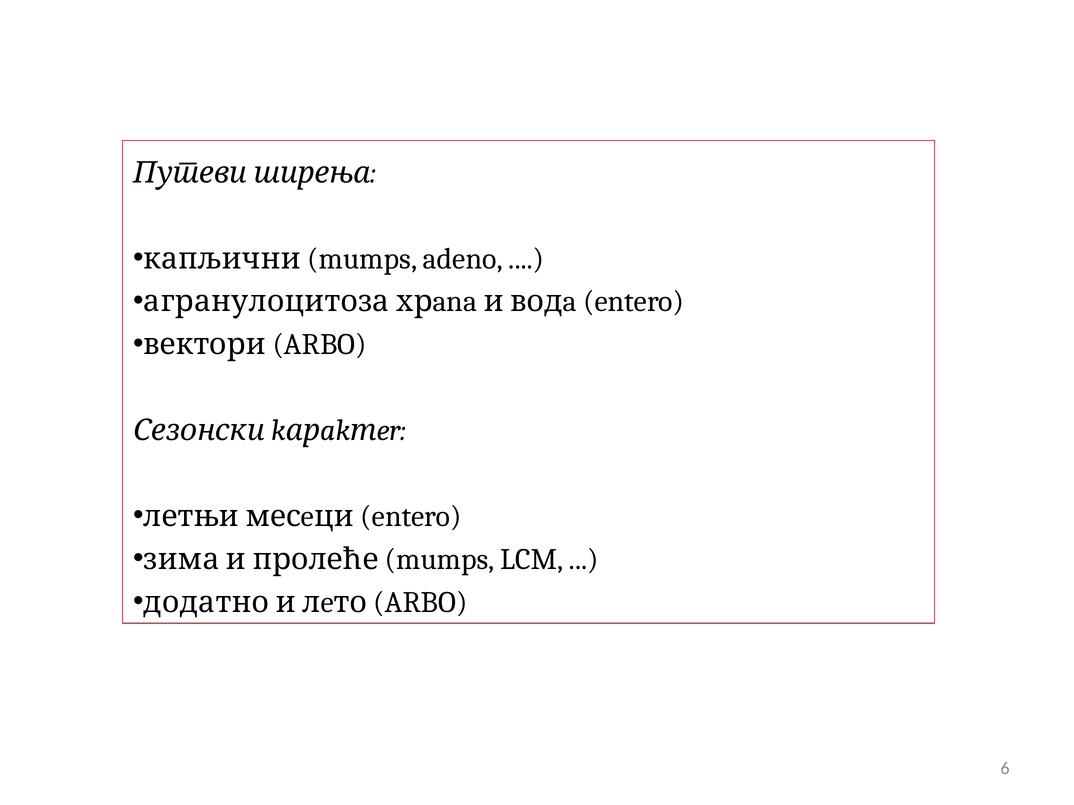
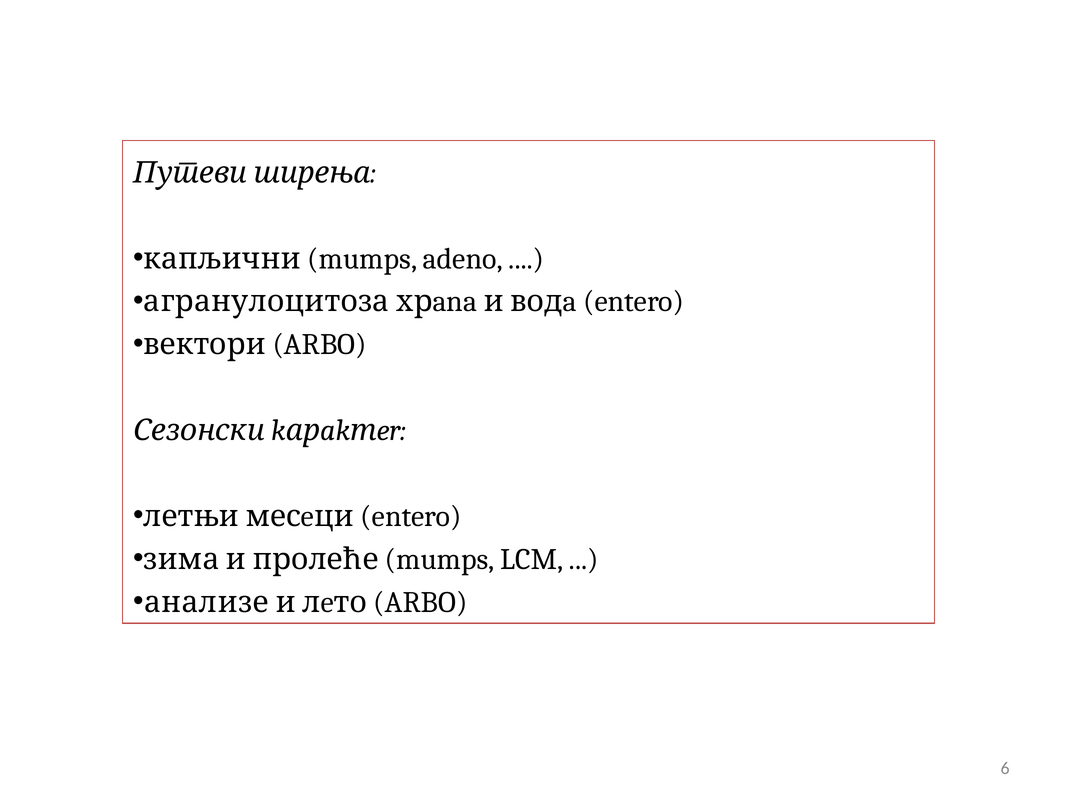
додатно: додатно -> анализе (206, 603)
